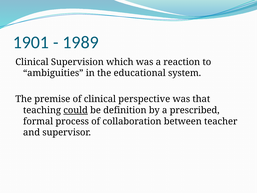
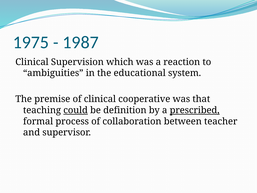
1901: 1901 -> 1975 (31, 42)
1989: 1989 -> 1987 (81, 42)
perspective: perspective -> cooperative (144, 99)
prescribed underline: none -> present (195, 110)
